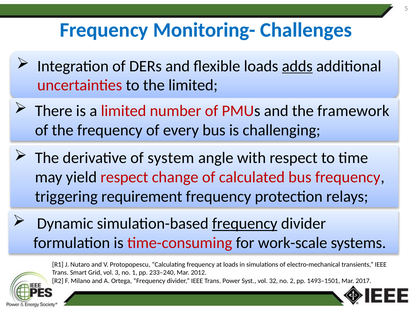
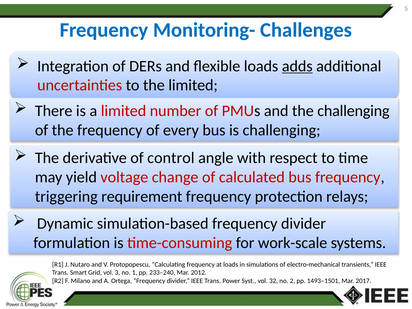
the framework: framework -> challenging (353, 111)
system: system -> control (171, 158)
yield respect: respect -> voltage (124, 177)
frequency underline: present -> none (245, 224)
